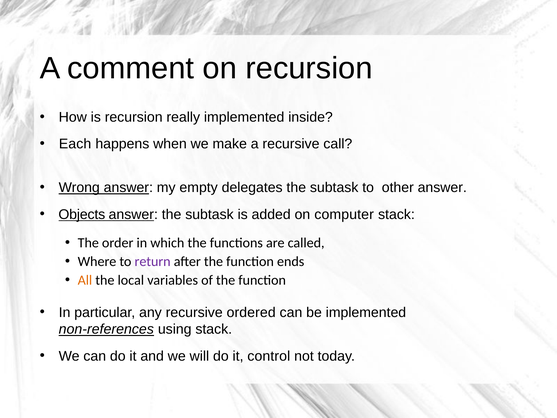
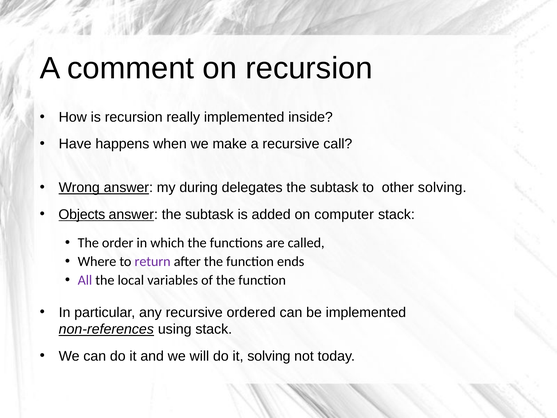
Each: Each -> Have (75, 144)
empty: empty -> during (199, 187)
other answer: answer -> solving (442, 187)
All colour: orange -> purple (85, 280)
it control: control -> solving (269, 356)
